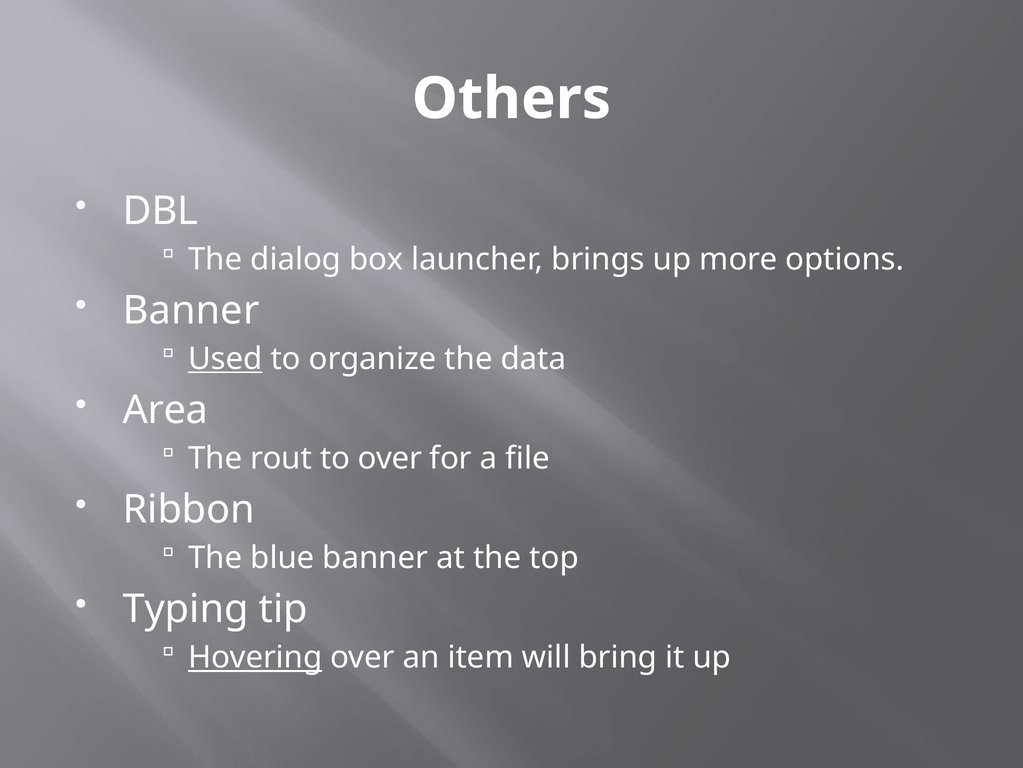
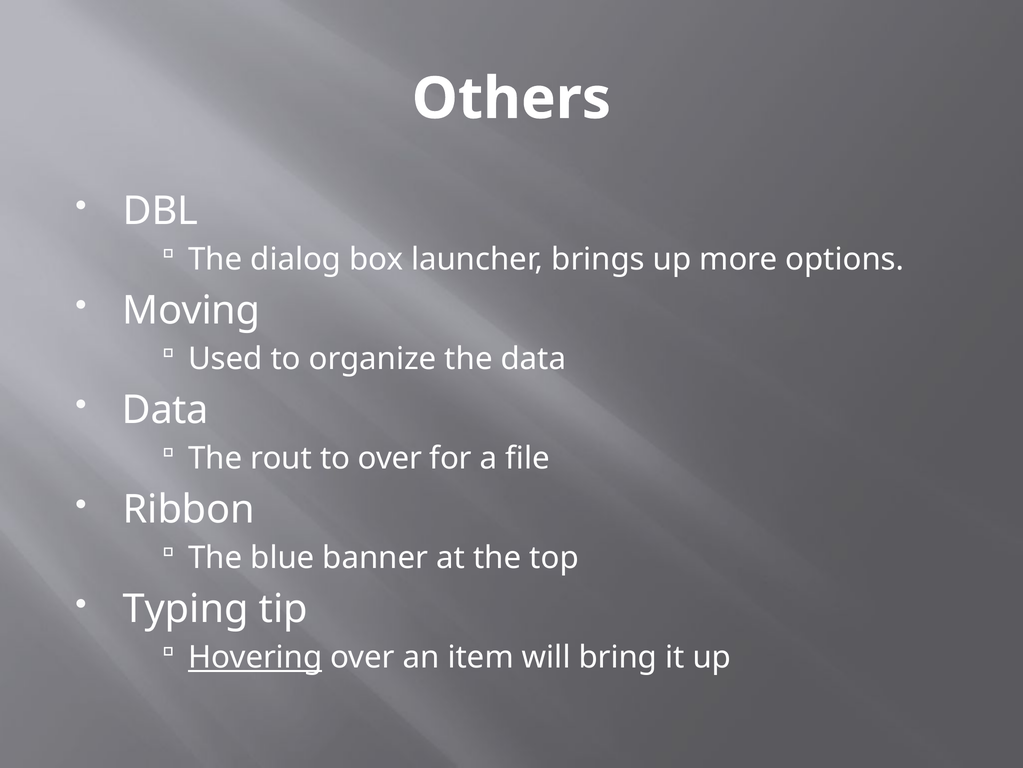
Banner: Banner -> Moving (191, 310)
Used underline: present -> none (225, 358)
Area: Area -> Data (165, 410)
